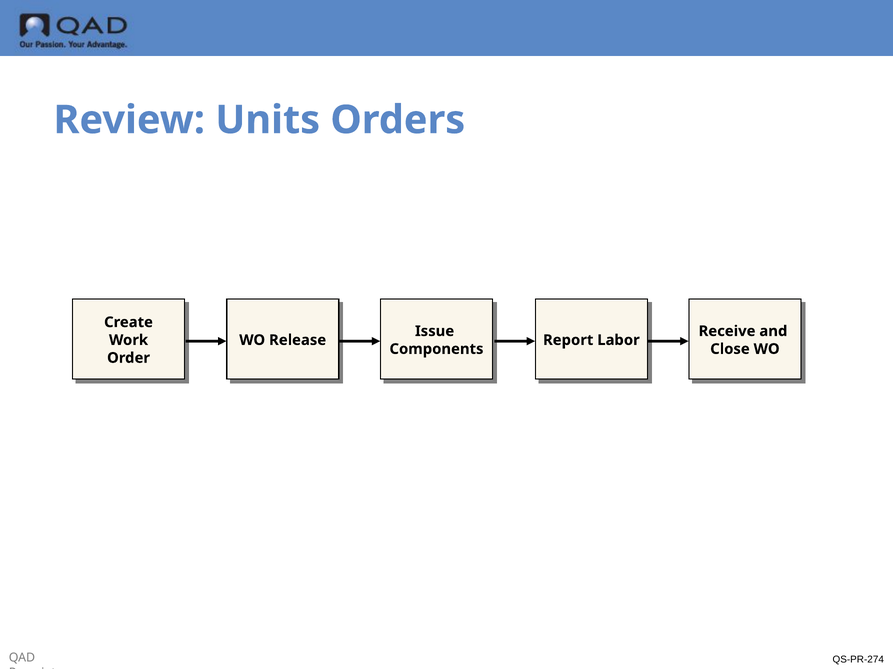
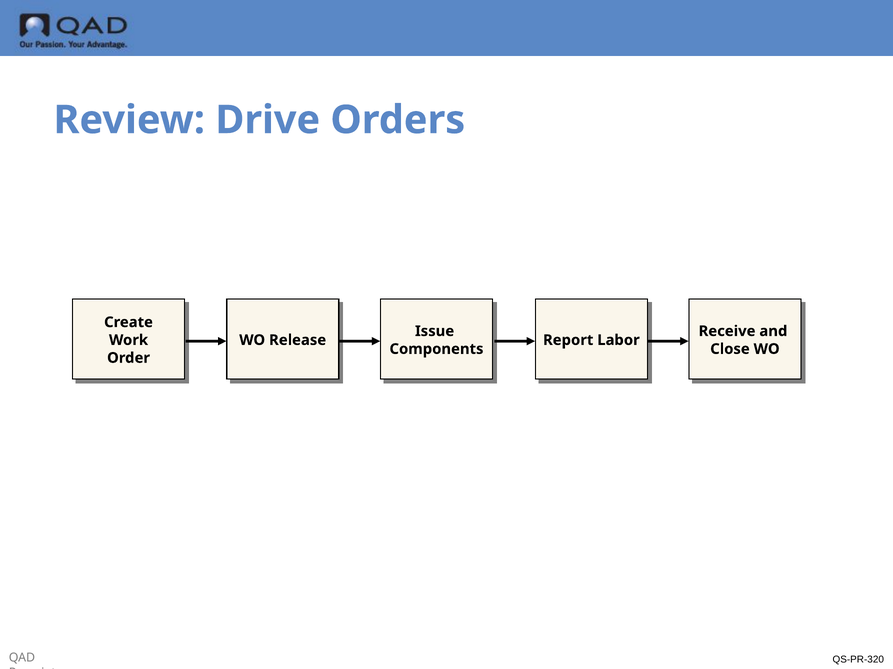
Units: Units -> Drive (268, 120)
QS-PR-274: QS-PR-274 -> QS-PR-320 (858, 660)
